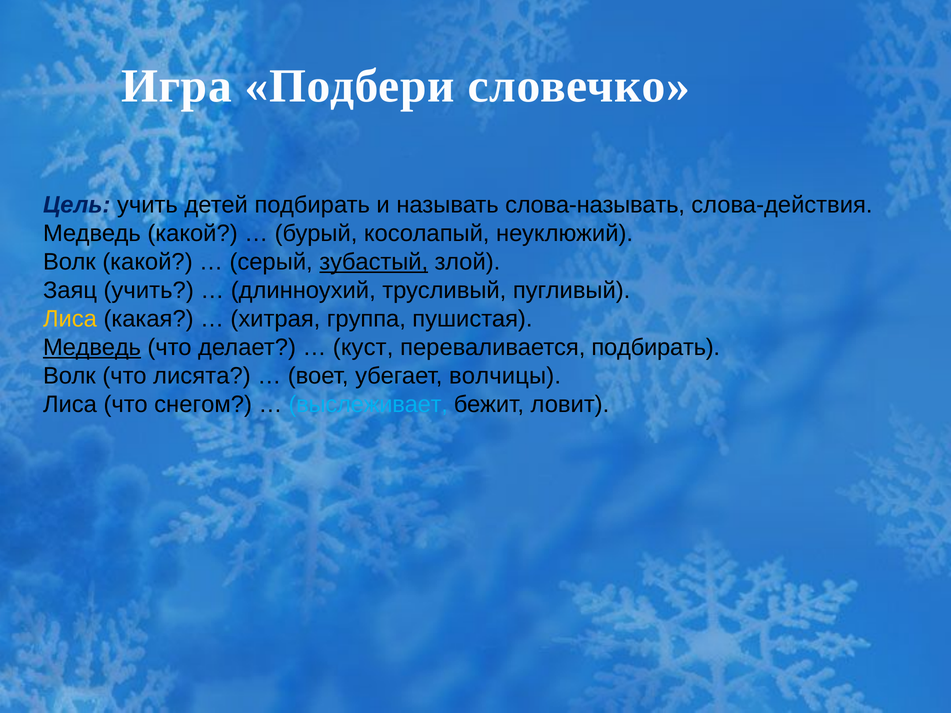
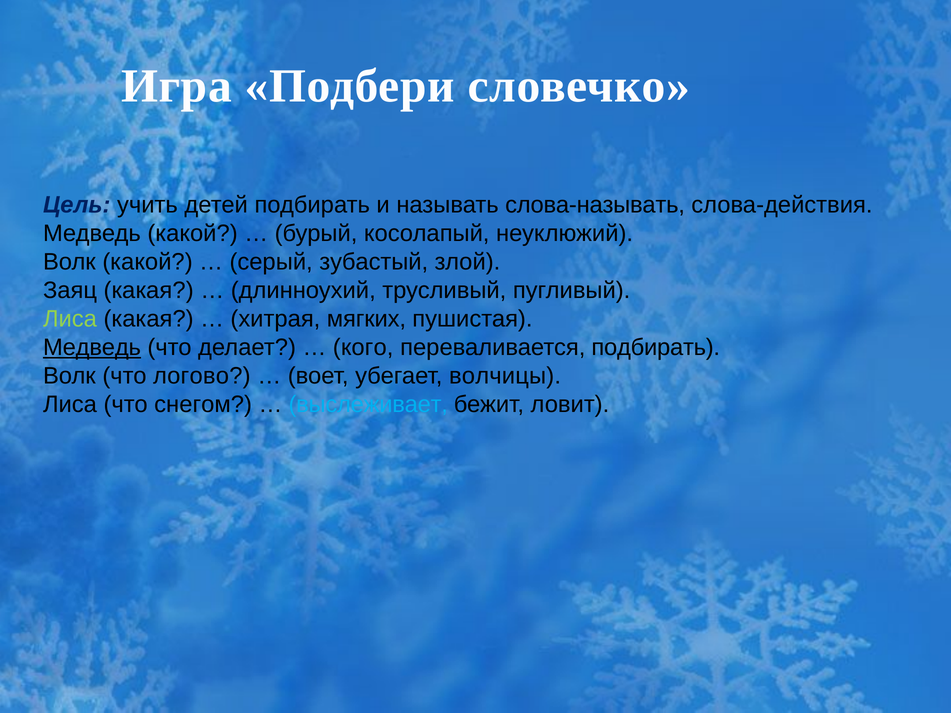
зубастый underline: present -> none (374, 262)
Заяц учить: учить -> какая (149, 291)
Лиса colour: yellow -> light green (70, 319)
группа: группа -> мягких (366, 319)
куст: куст -> кого (363, 348)
лисята: лисята -> логово (202, 376)
